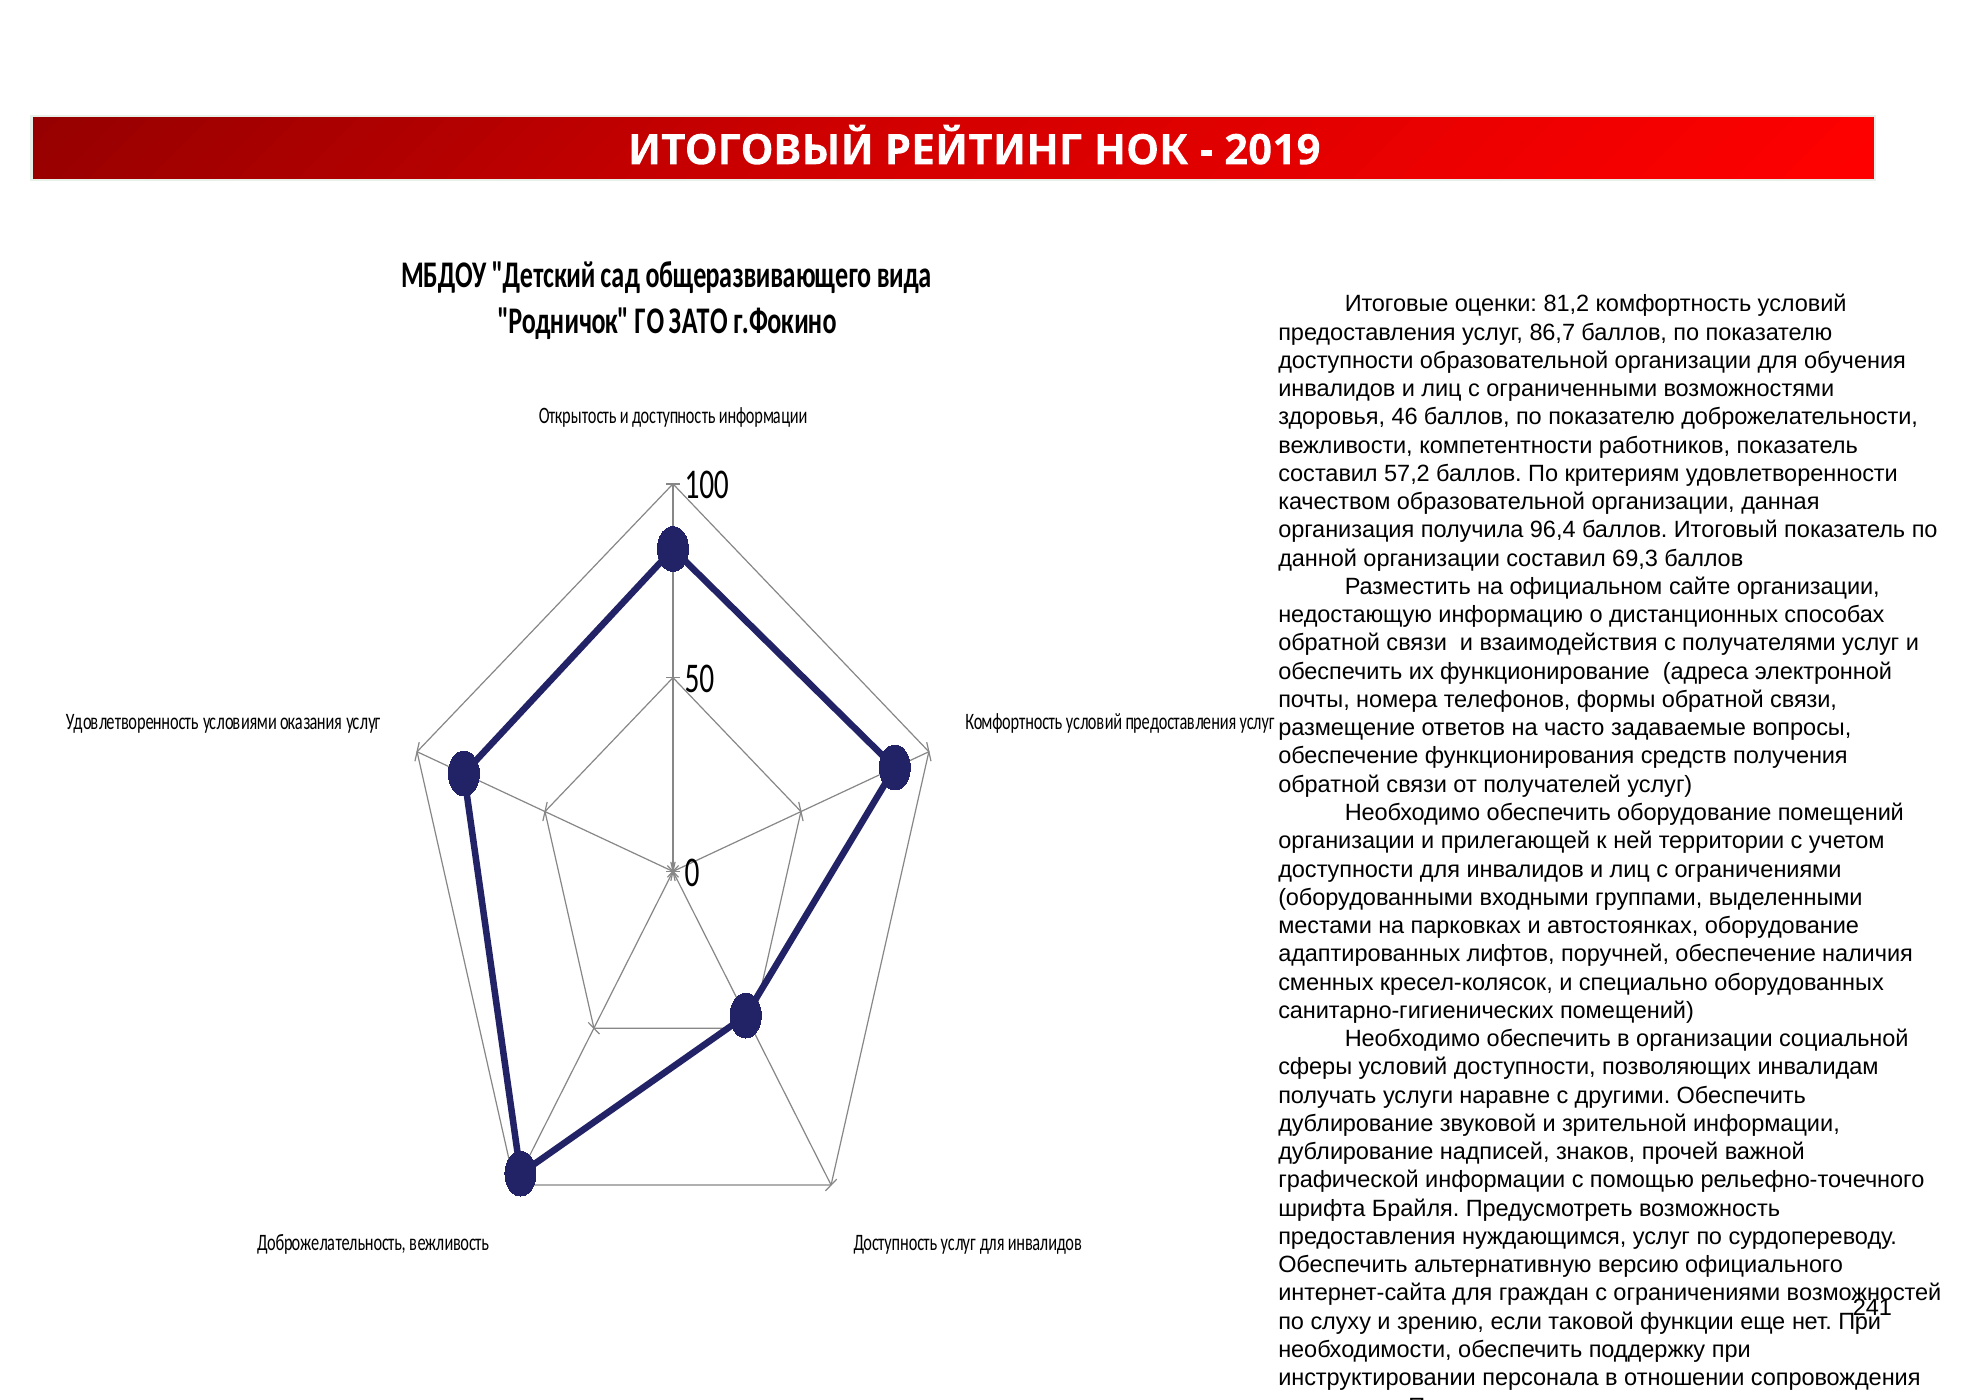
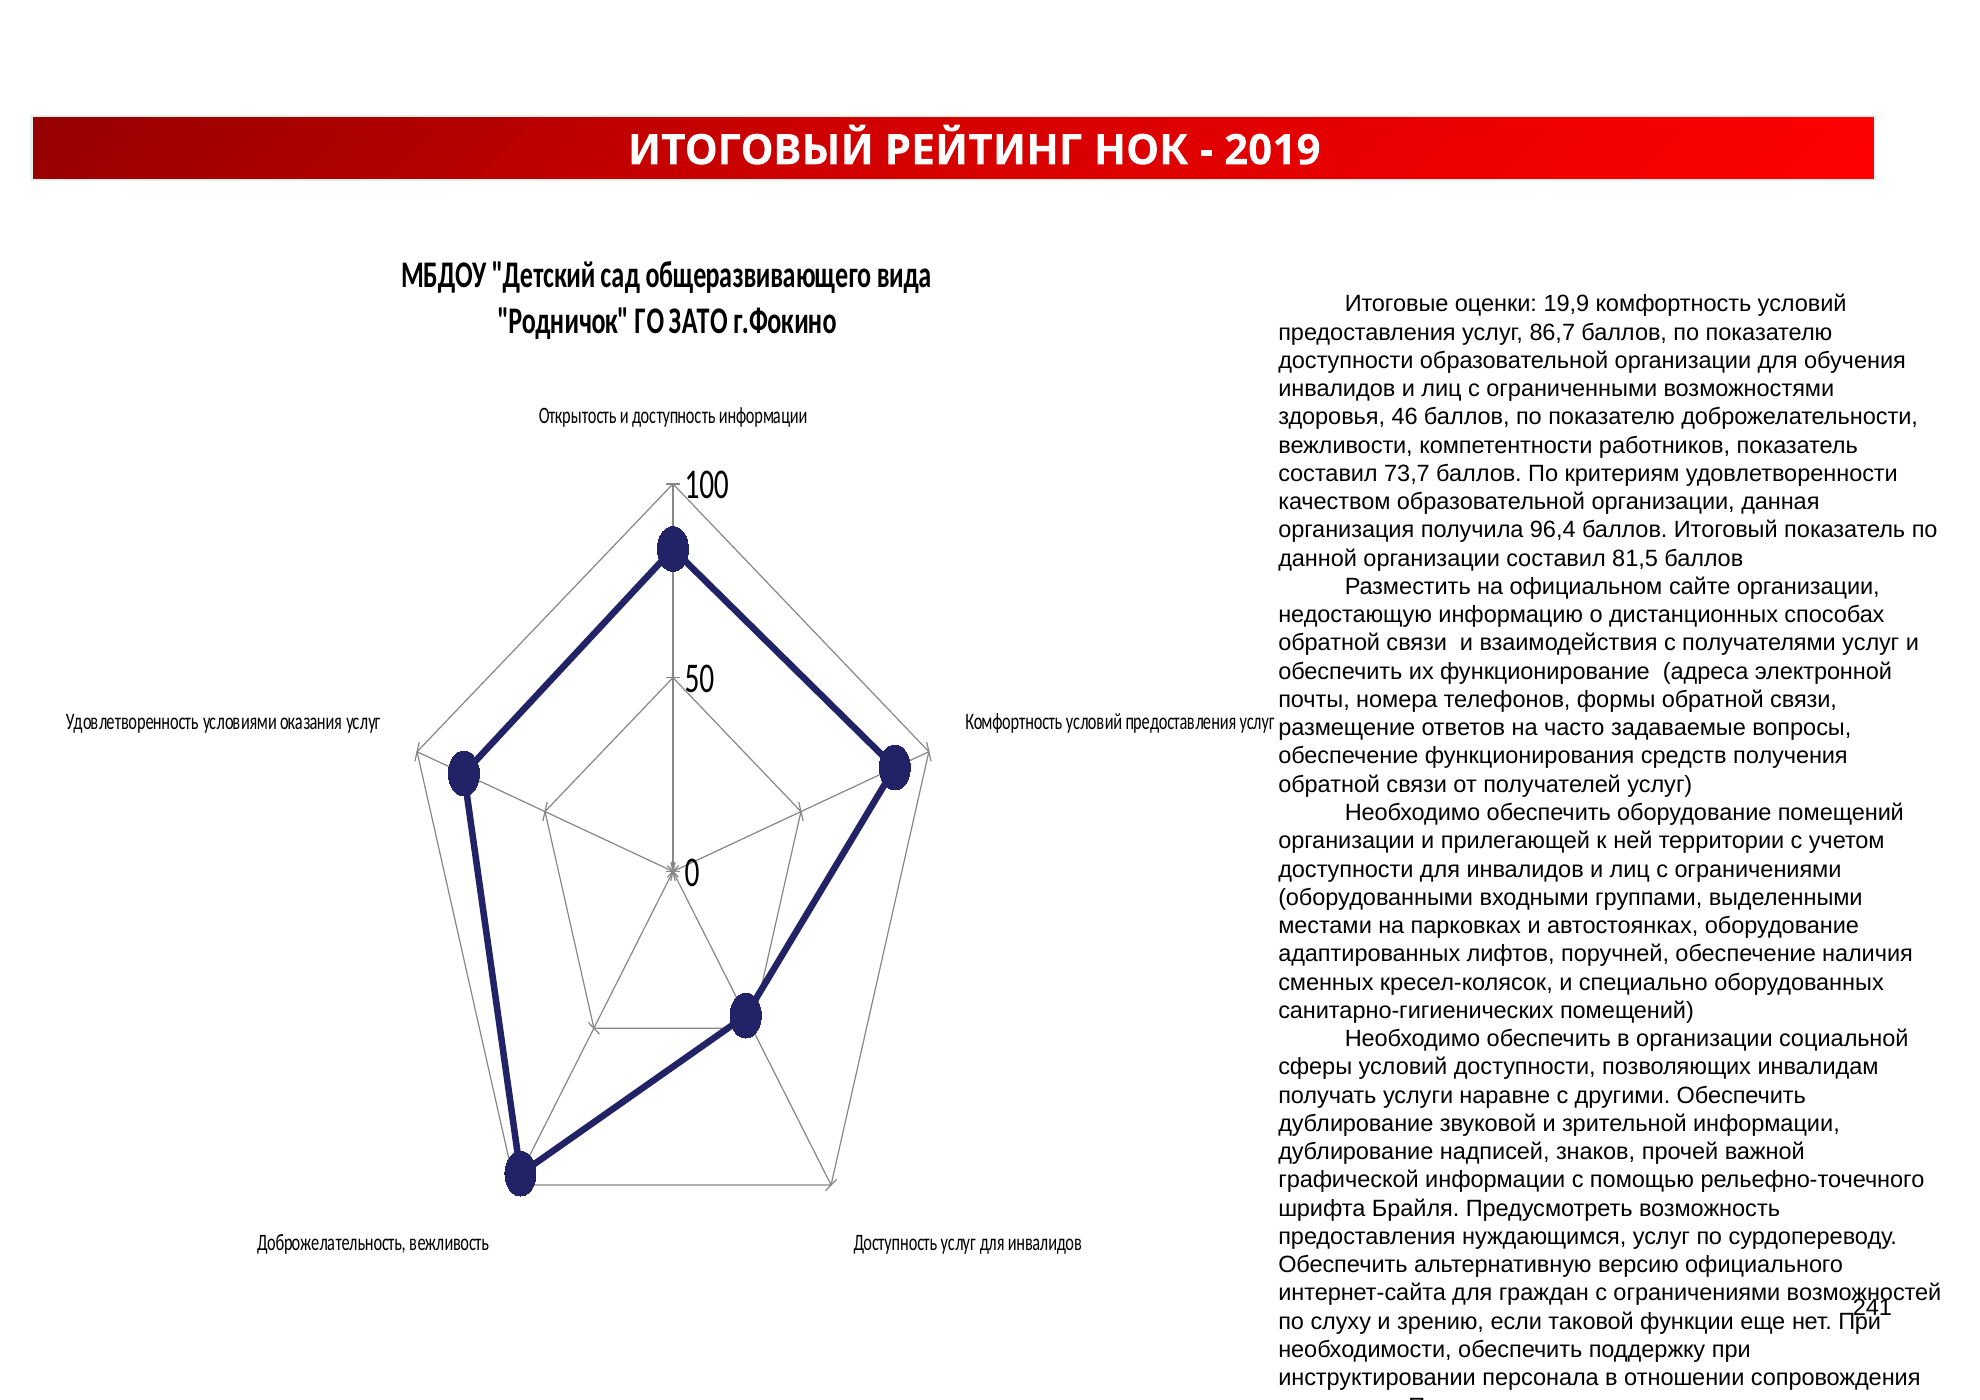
81,2: 81,2 -> 19,9 (1566, 304)
57,2: 57,2 -> 73,7 (1407, 474)
69,3: 69,3 -> 81,5 (1635, 558)
